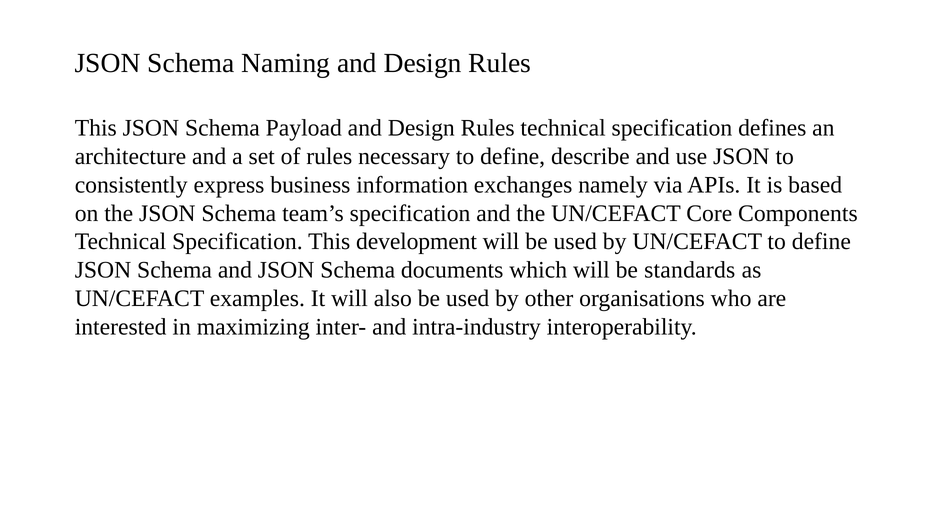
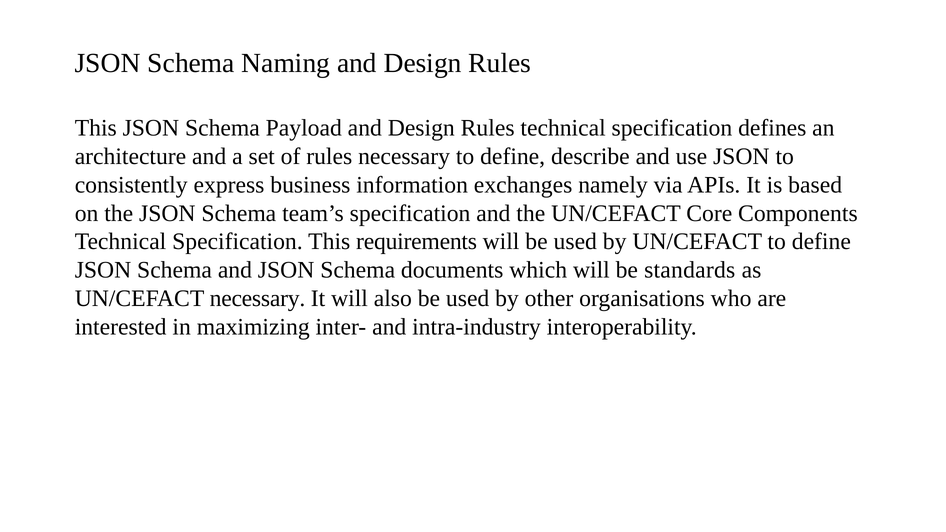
development: development -> requirements (417, 242)
UN/CEFACT examples: examples -> necessary (257, 298)
